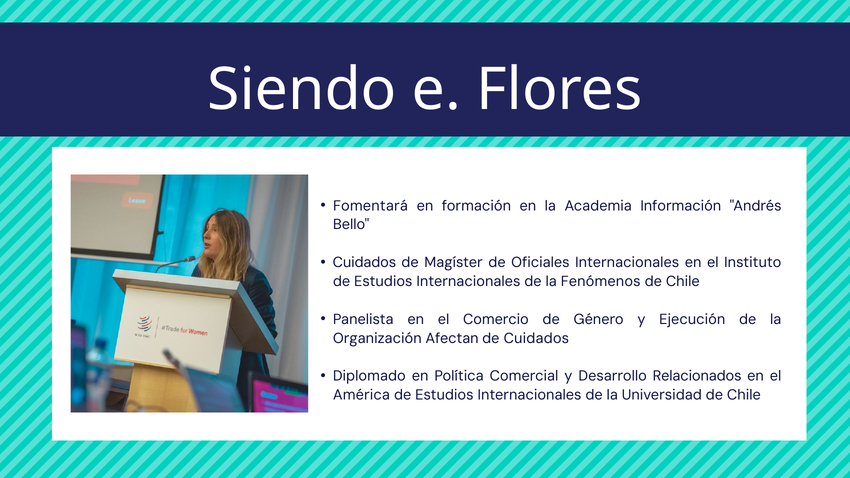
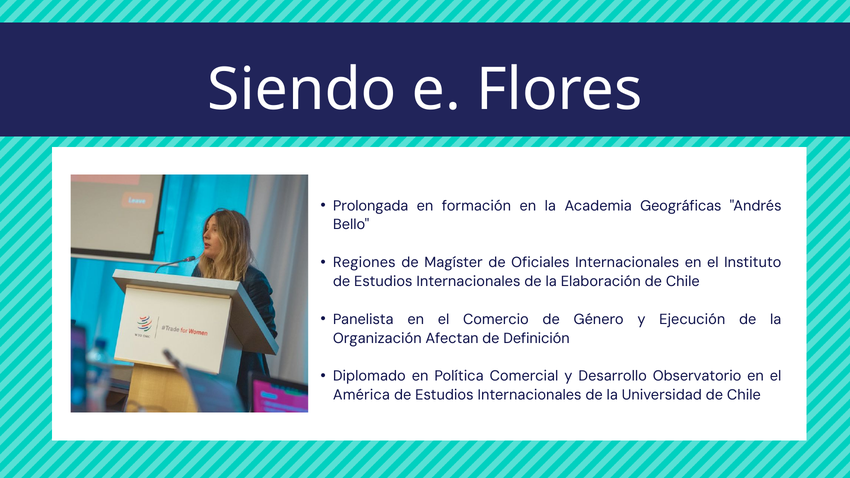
Fomentará: Fomentará -> Prolongada (371, 206)
Información: Información -> Geográficas (681, 206)
Cuidados: Cuidados -> Regiones (364, 263)
Fenómenos: Fenómenos -> Elaboración (601, 282)
de Cuidados: Cuidados -> Definición (537, 338)
Relacionados: Relacionados -> Observatorio (697, 376)
